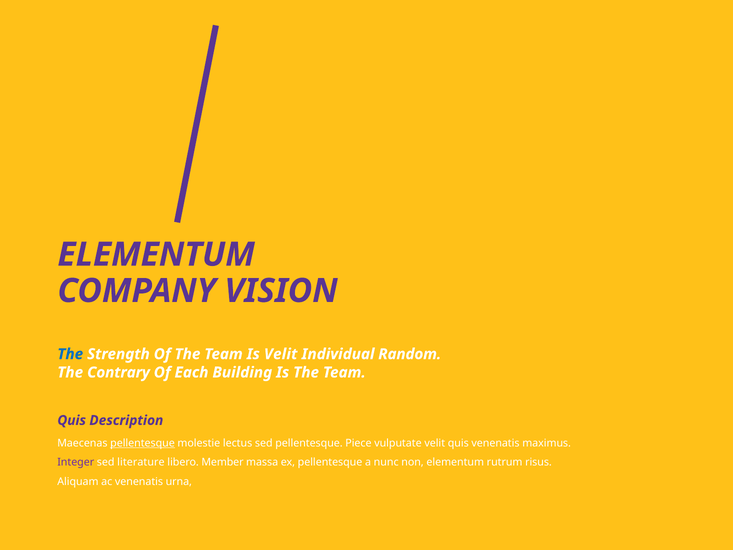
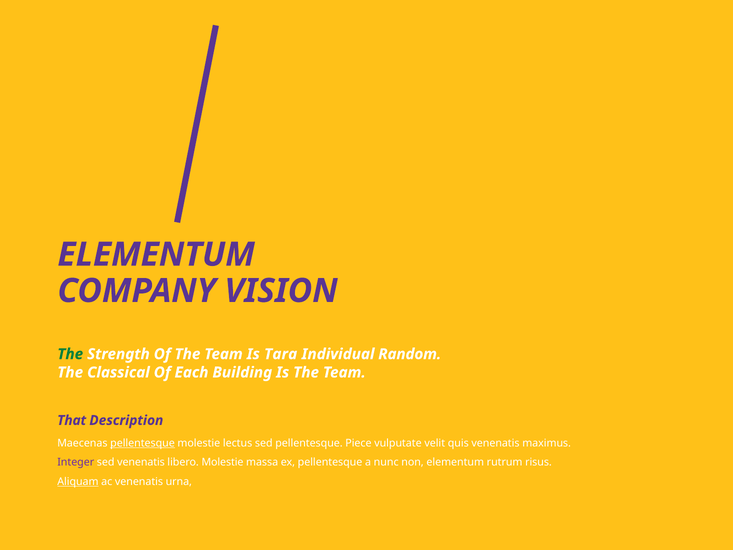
The colour: blue -> green (70, 354)
Is Velit: Velit -> Tara (281, 354)
Contrary: Contrary -> Classical (118, 372)
Quis: Quis -> That (72, 420)
sed literature: literature -> venenatis (141, 462)
libero Member: Member -> Molestie (222, 462)
Aliquam underline: none -> present (78, 481)
